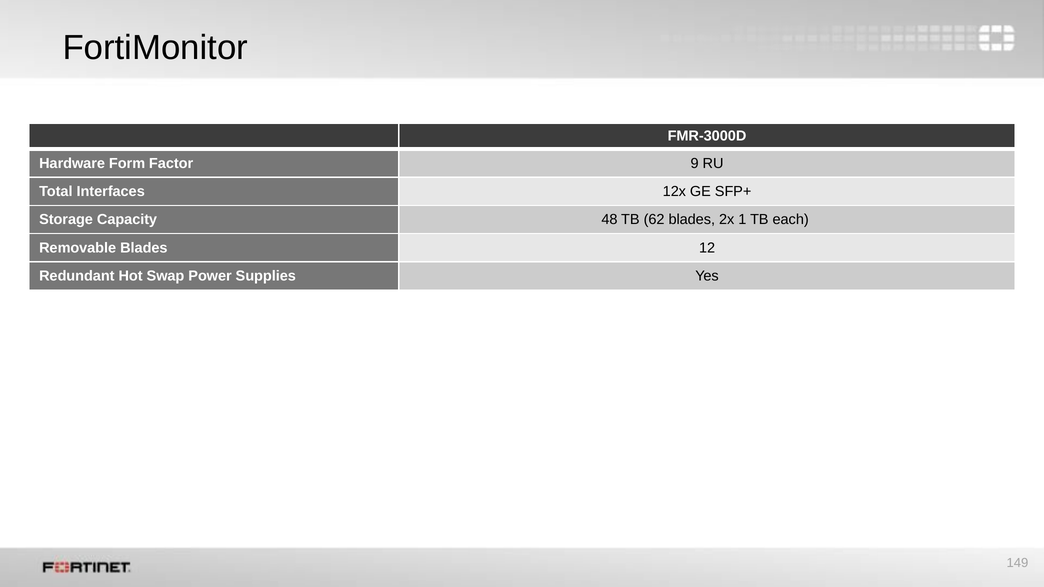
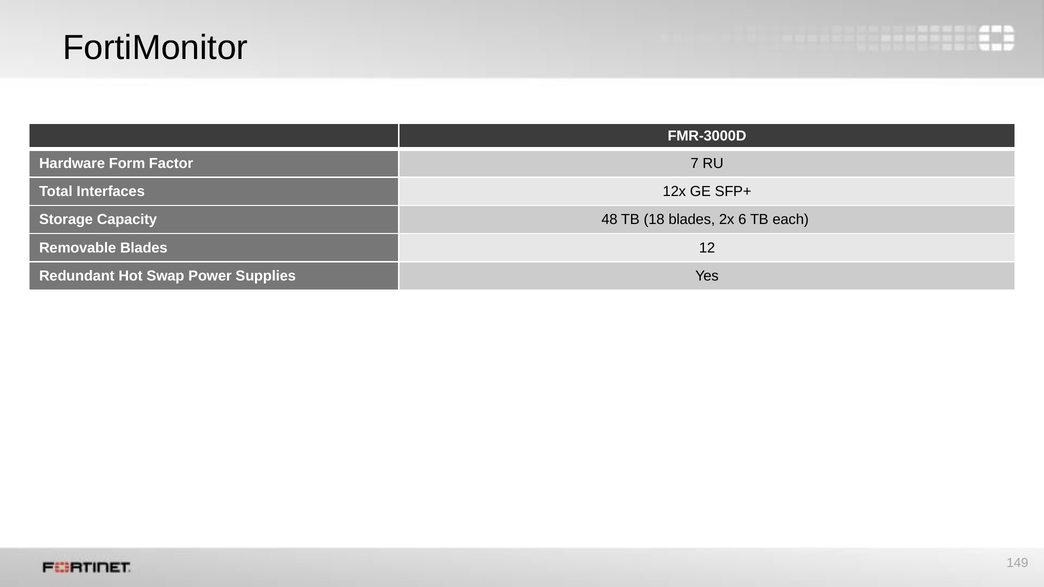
9: 9 -> 7 (695, 163)
62: 62 -> 18 (654, 220)
1: 1 -> 6 (742, 220)
